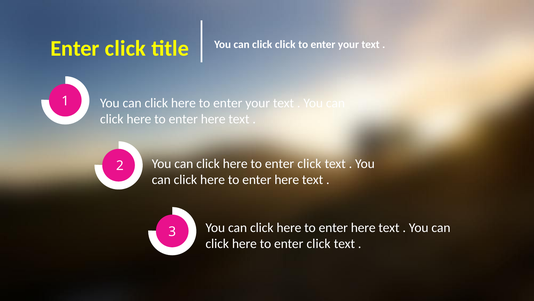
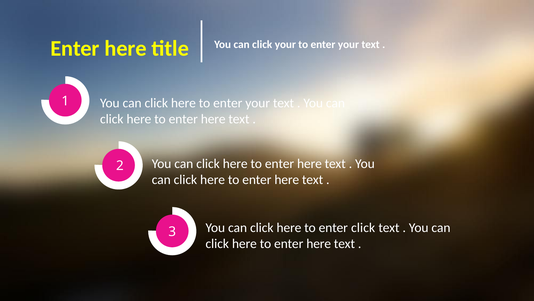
click: click -> here (126, 48)
click click: click -> your (285, 44)
click: click -> here (309, 163)
here: here -> click (363, 227)
click: click -> here (319, 243)
